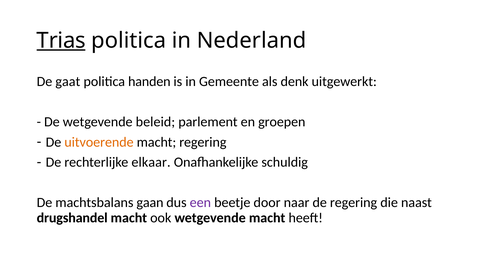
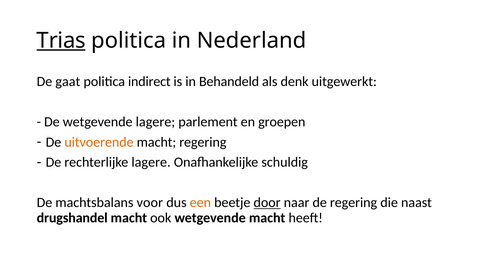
handen: handen -> indirect (149, 81)
Gemeente: Gemeente -> Behandeld (229, 81)
wetgevende beleid: beleid -> lagere (155, 122)
rechterlijke elkaar: elkaar -> lagere (151, 162)
gaan: gaan -> voor (150, 202)
een colour: purple -> orange (200, 202)
door underline: none -> present (267, 202)
